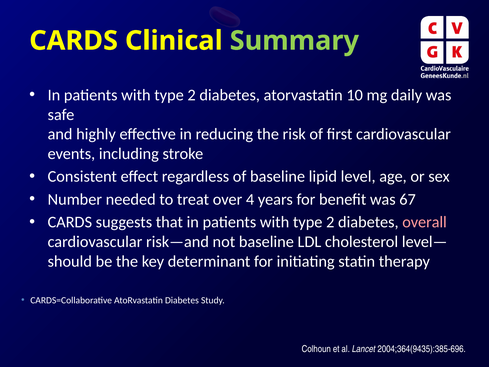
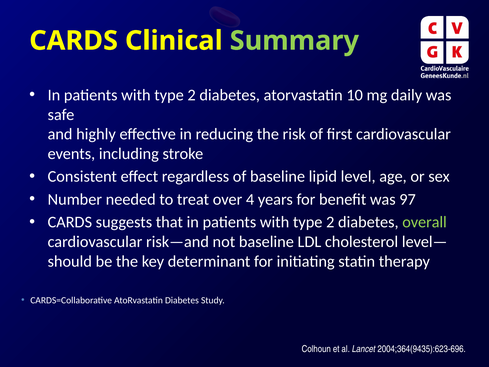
67: 67 -> 97 (408, 199)
overall colour: pink -> light green (425, 222)
2004;364(9435):385-696: 2004;364(9435):385-696 -> 2004;364(9435):623-696 (422, 349)
